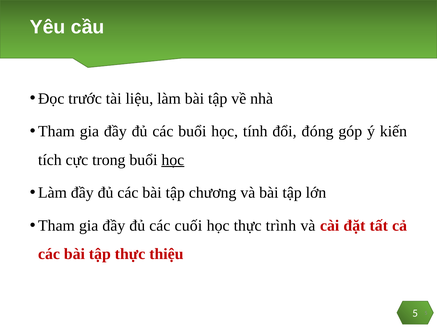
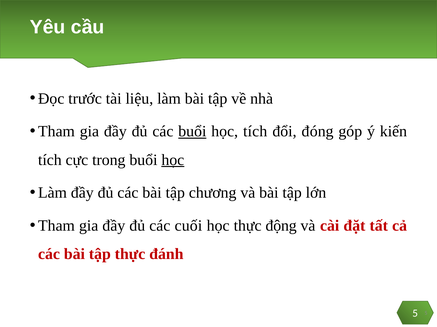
buổi underline: none -> present (192, 132)
học tính: tính -> tích (255, 132)
trình: trình -> động (281, 226)
thiệu: thiệu -> đánh (166, 255)
